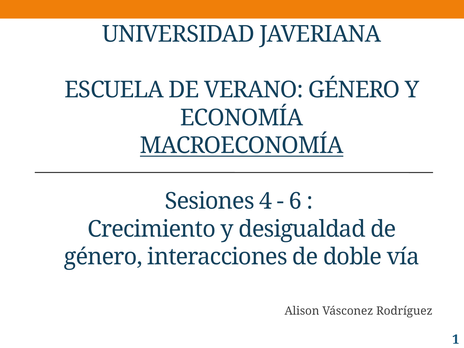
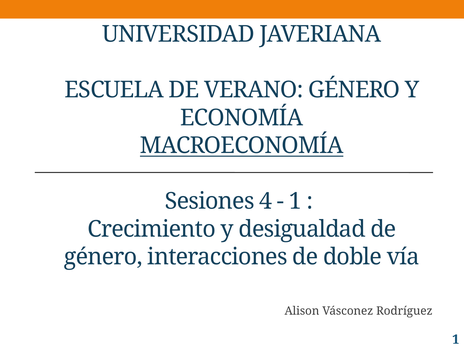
6: 6 -> 1 (295, 201)
